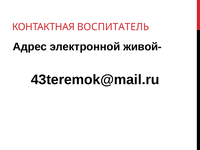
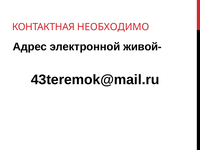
ВОСПИТАТЕЛЬ: ВОСПИТАТЕЛЬ -> НЕОБХОДИМО (113, 27)
